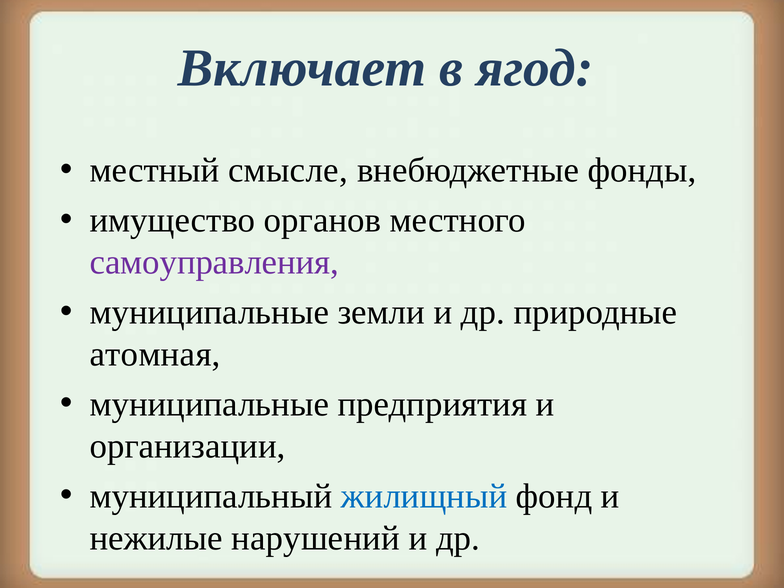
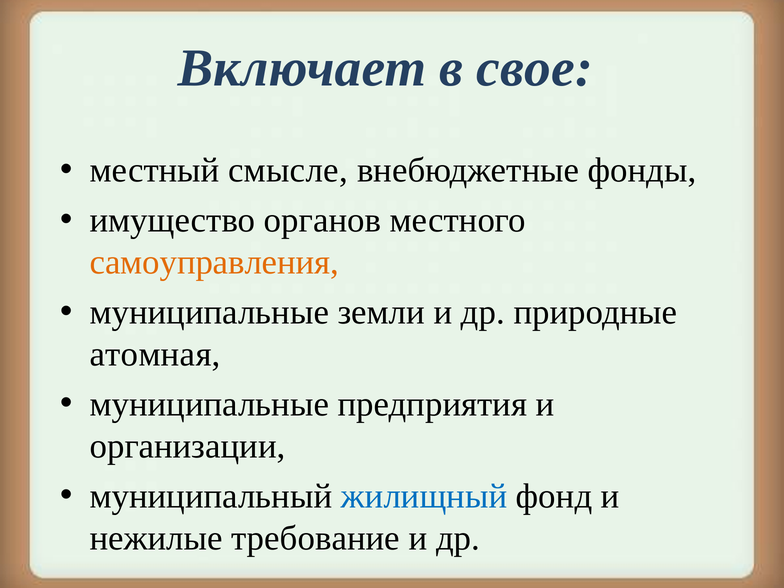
ягод: ягод -> свое (535, 68)
самоуправления colour: purple -> orange (214, 262)
нарушений: нарушений -> требование (316, 538)
